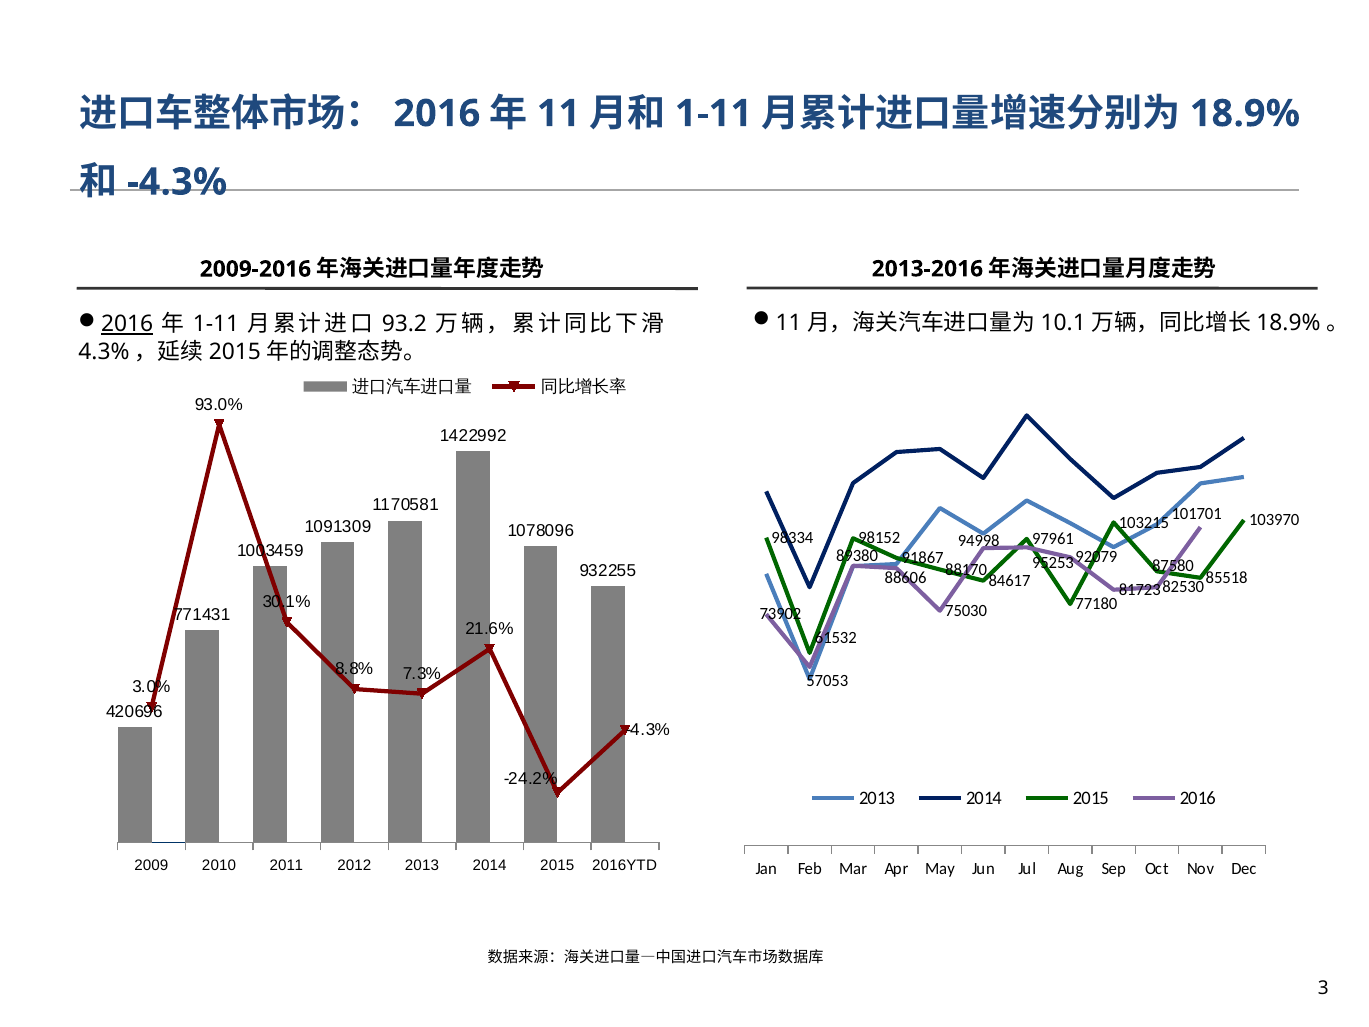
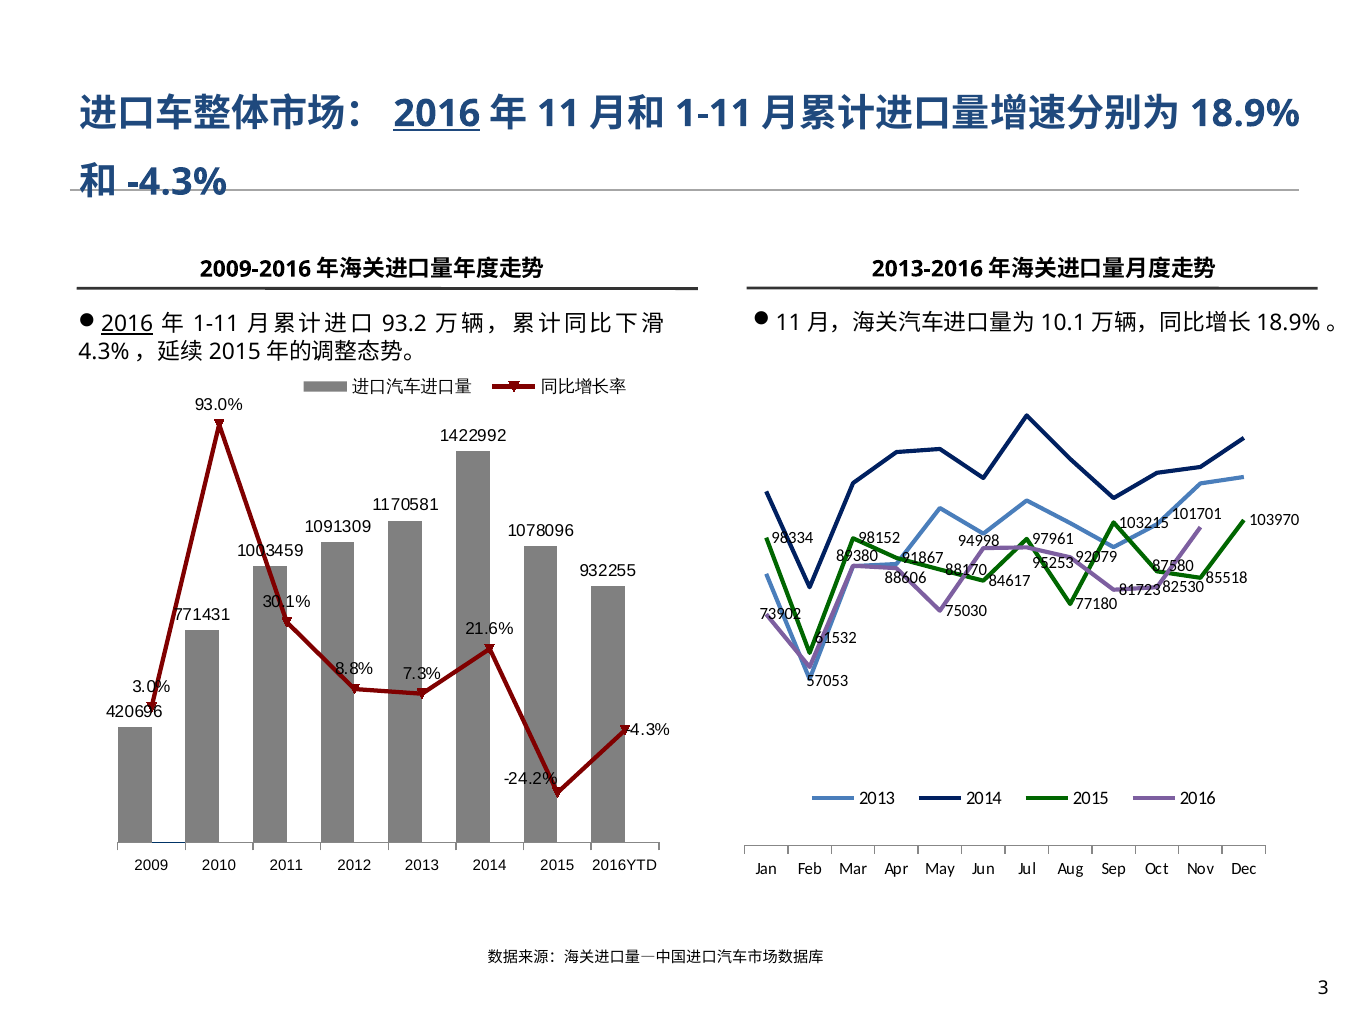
2016 underline: none -> present (437, 114)
